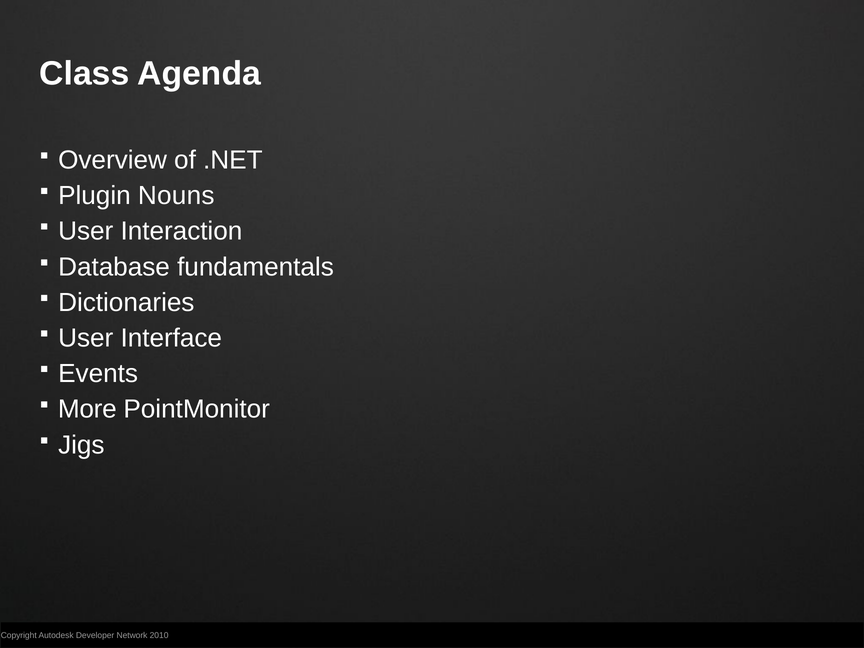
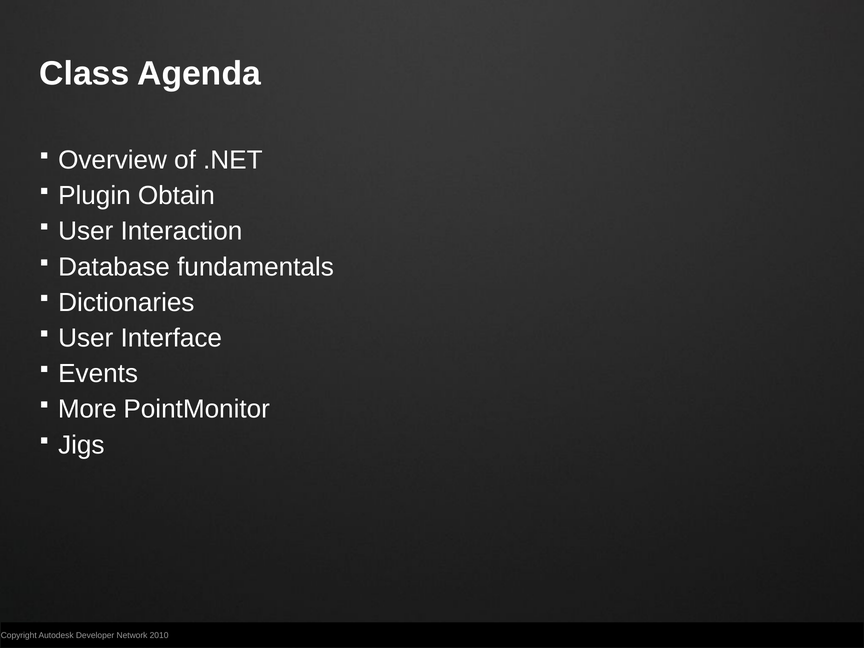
Nouns: Nouns -> Obtain (176, 196)
